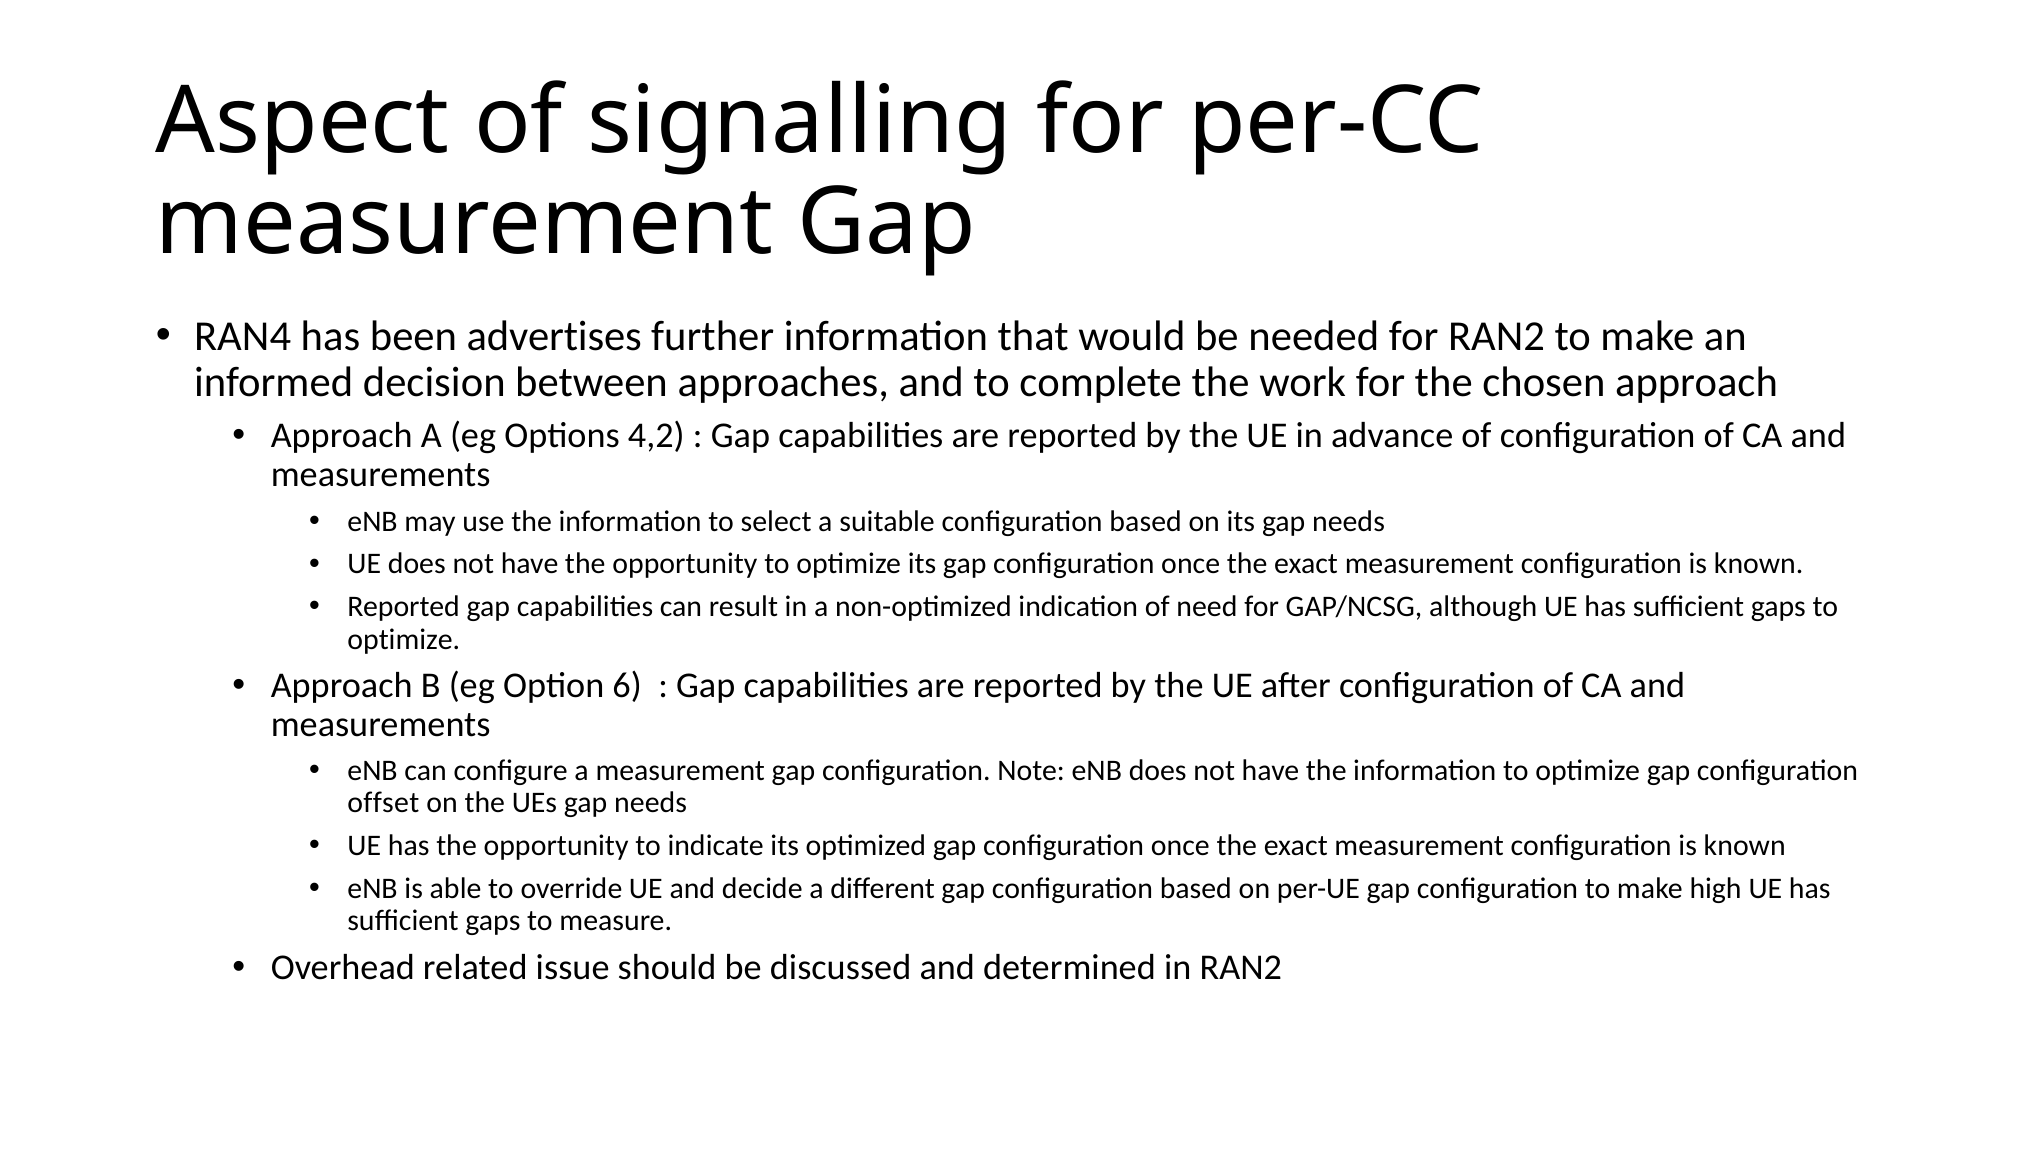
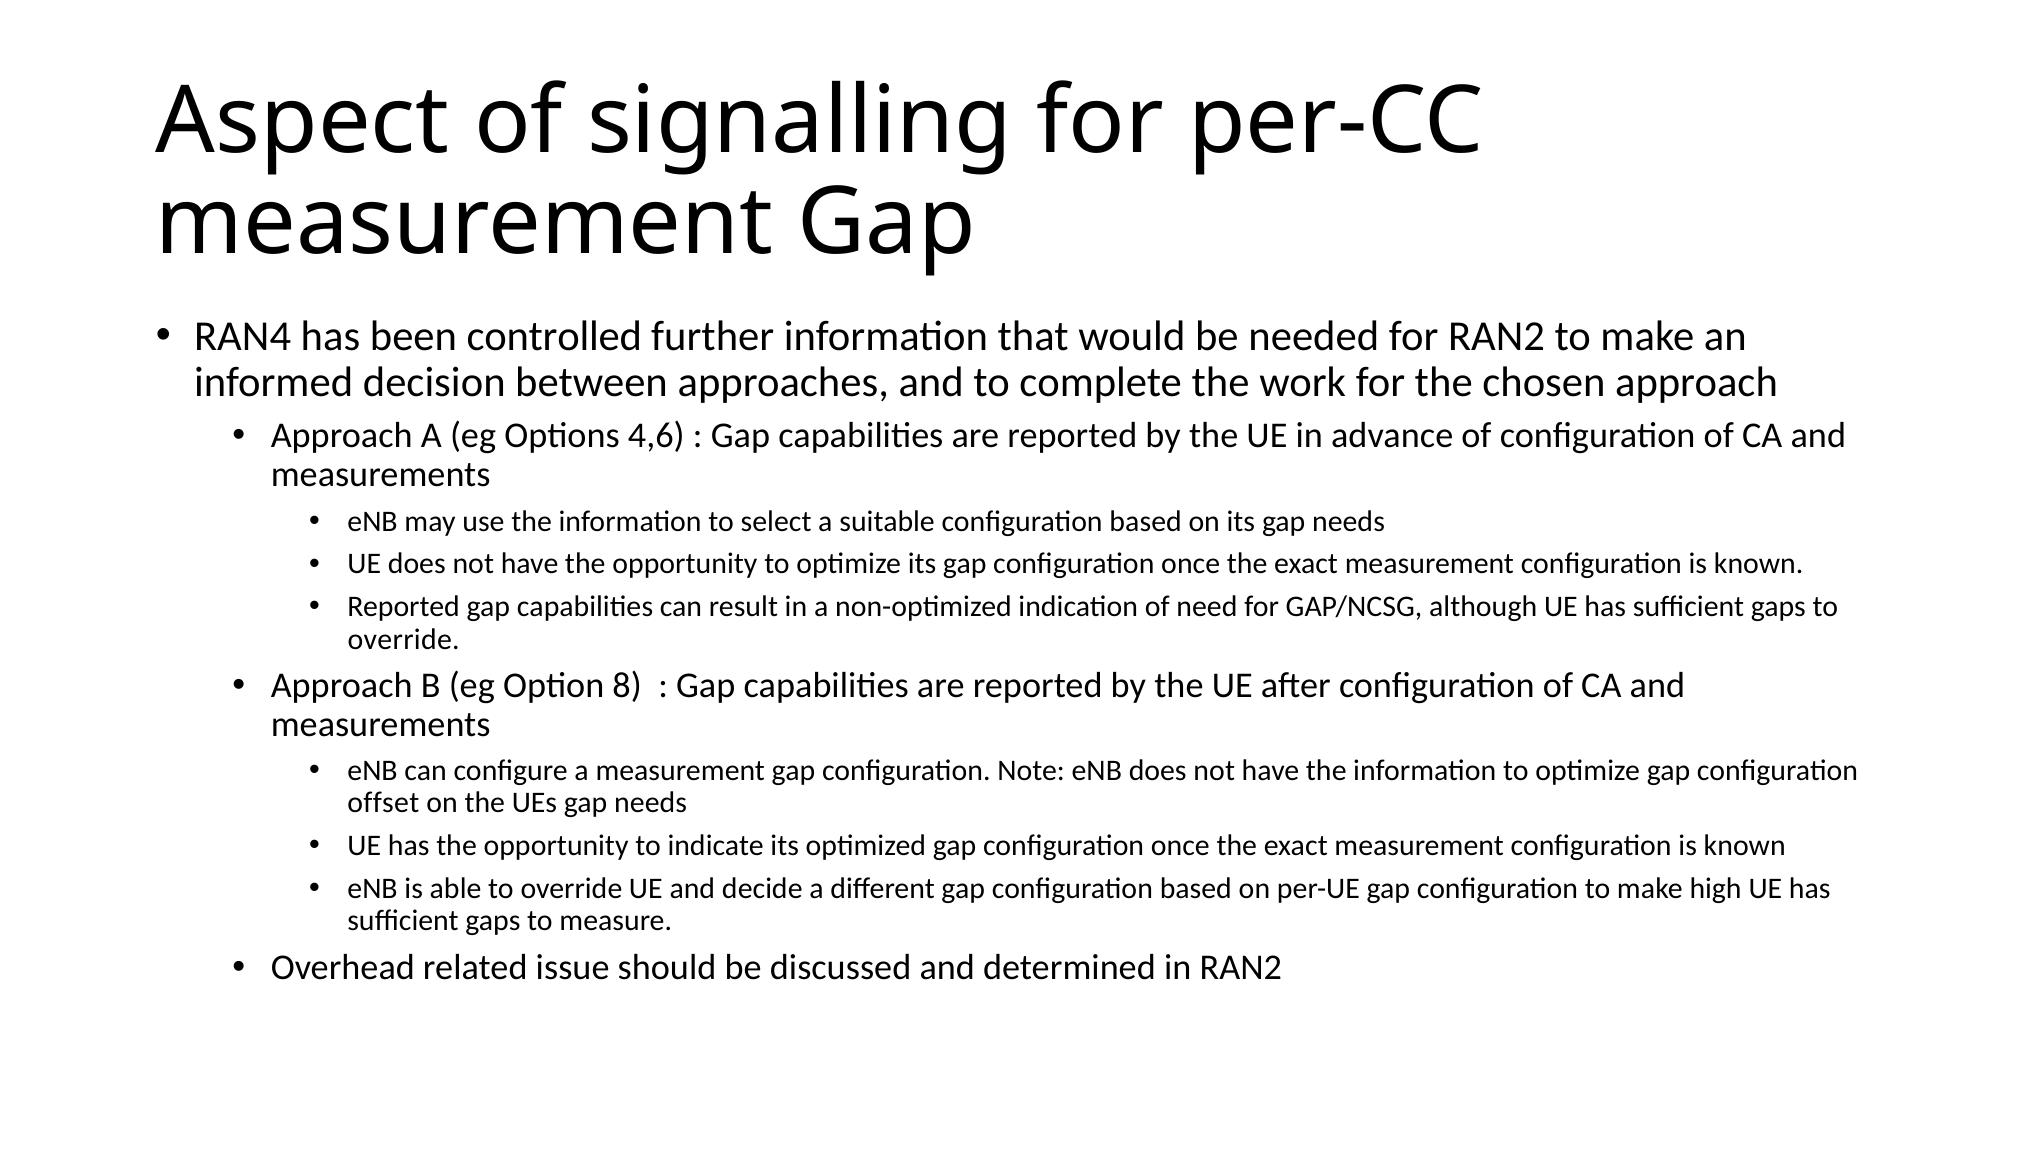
advertises: advertises -> controlled (554, 336)
4,2: 4,2 -> 4,6 (656, 436)
optimize: optimize -> override (404, 639)
6: 6 -> 8 (627, 685)
